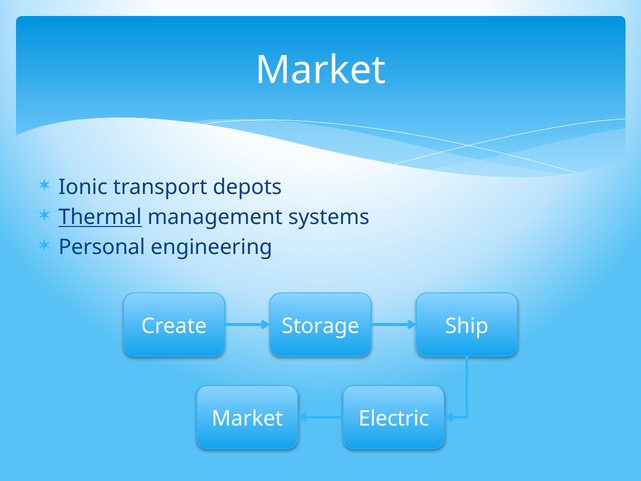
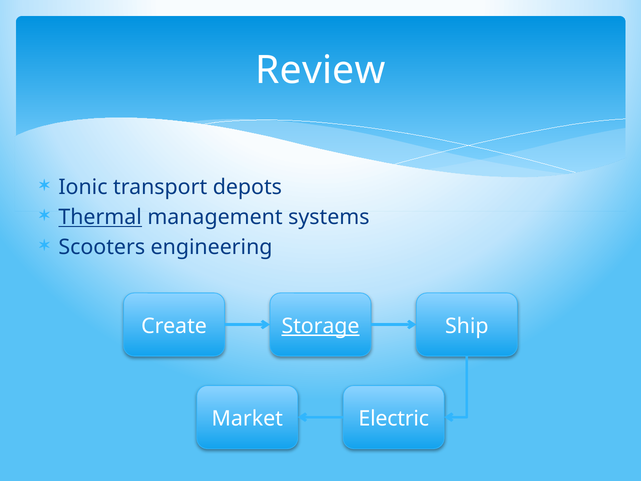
Market: Market -> Review (320, 70)
Personal: Personal -> Scooters (102, 247)
Storage underline: none -> present (320, 326)
